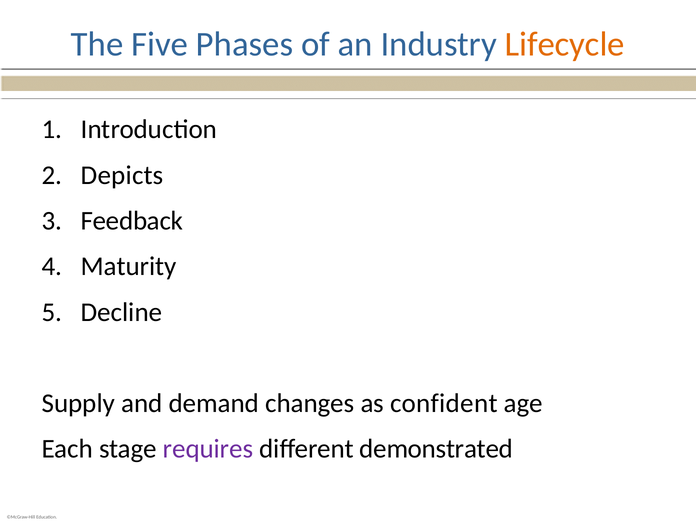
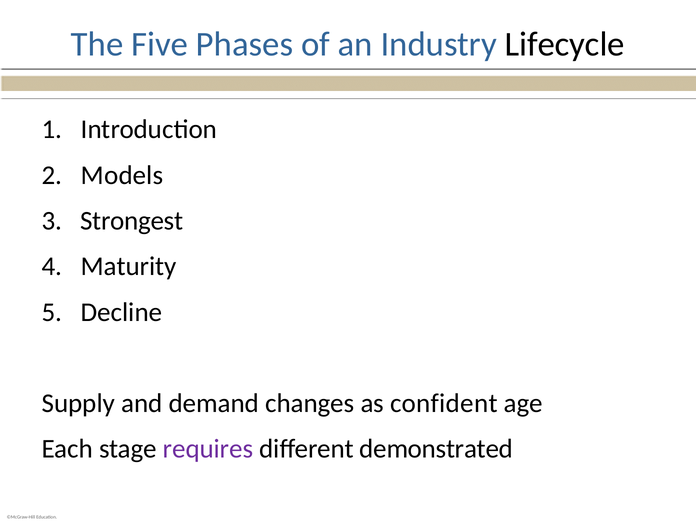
Lifecycle colour: orange -> black (565, 44)
Depicts: Depicts -> Models (122, 175)
Feedback: Feedback -> Strongest (132, 221)
